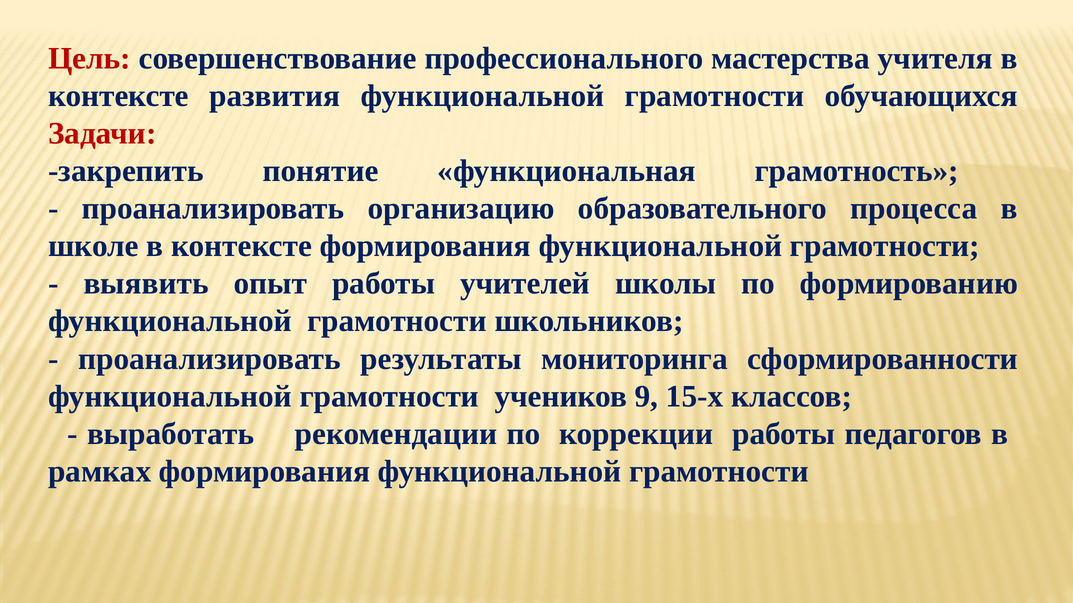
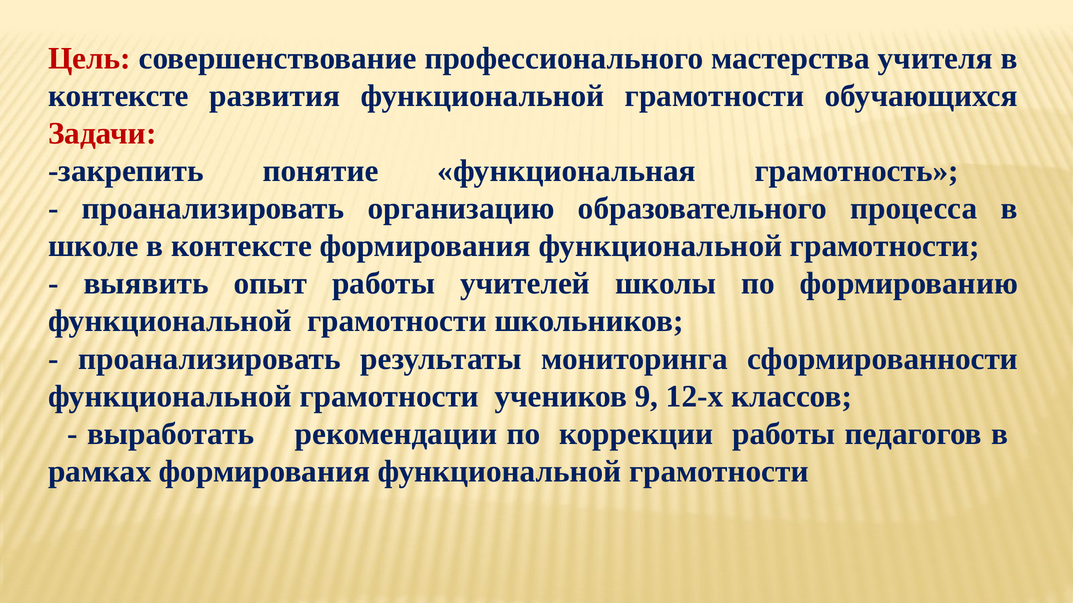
15-х: 15-х -> 12-х (695, 397)
